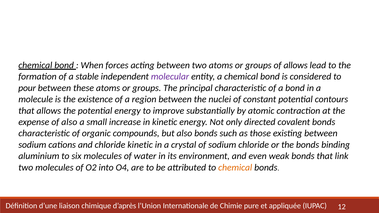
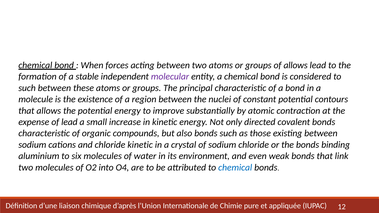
pour: pour -> such (27, 88)
of also: also -> lead (69, 122)
chemical colour: orange -> blue (235, 168)
